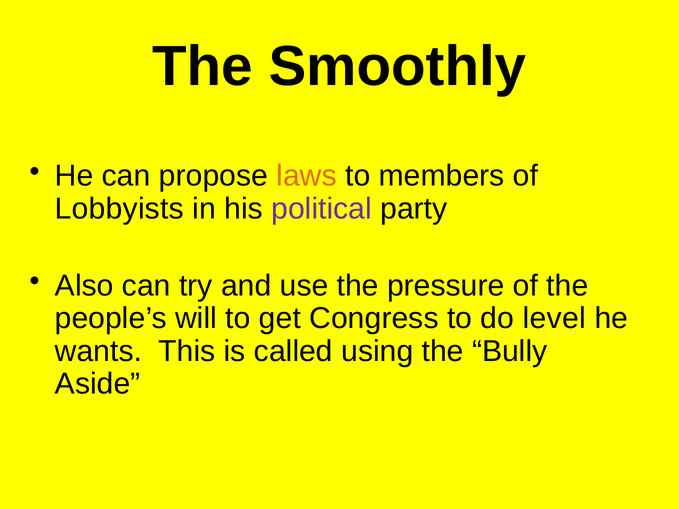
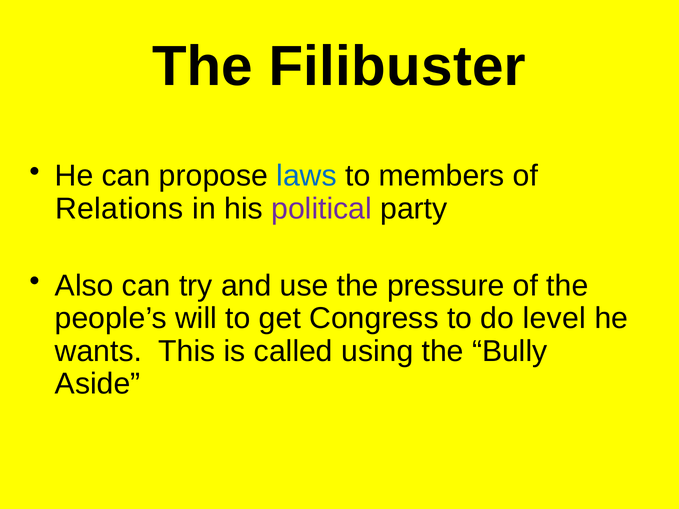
Smoothly: Smoothly -> Filibuster (397, 67)
laws colour: orange -> blue (307, 176)
Lobbyists: Lobbyists -> Relations (119, 209)
